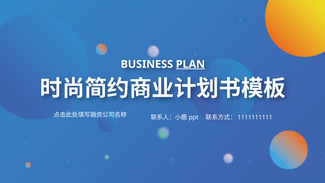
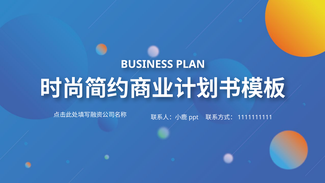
PLAN underline: present -> none (190, 64)
